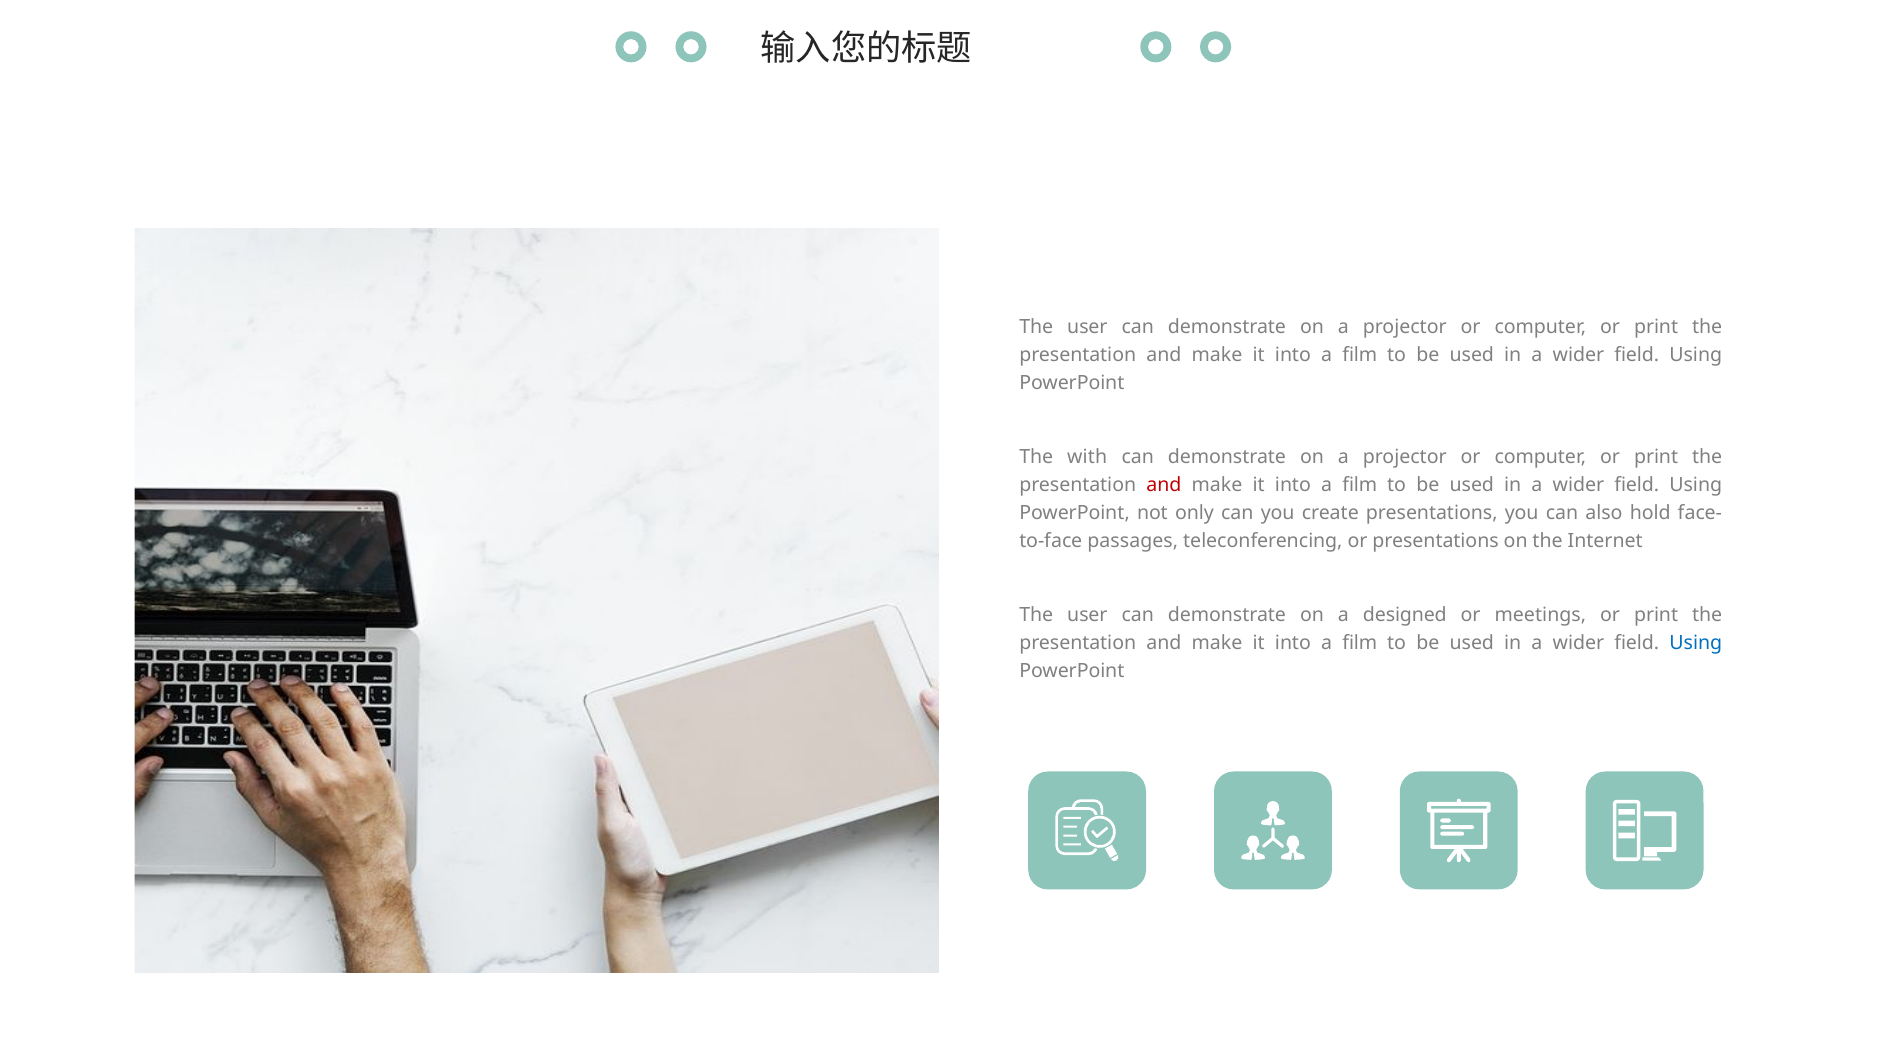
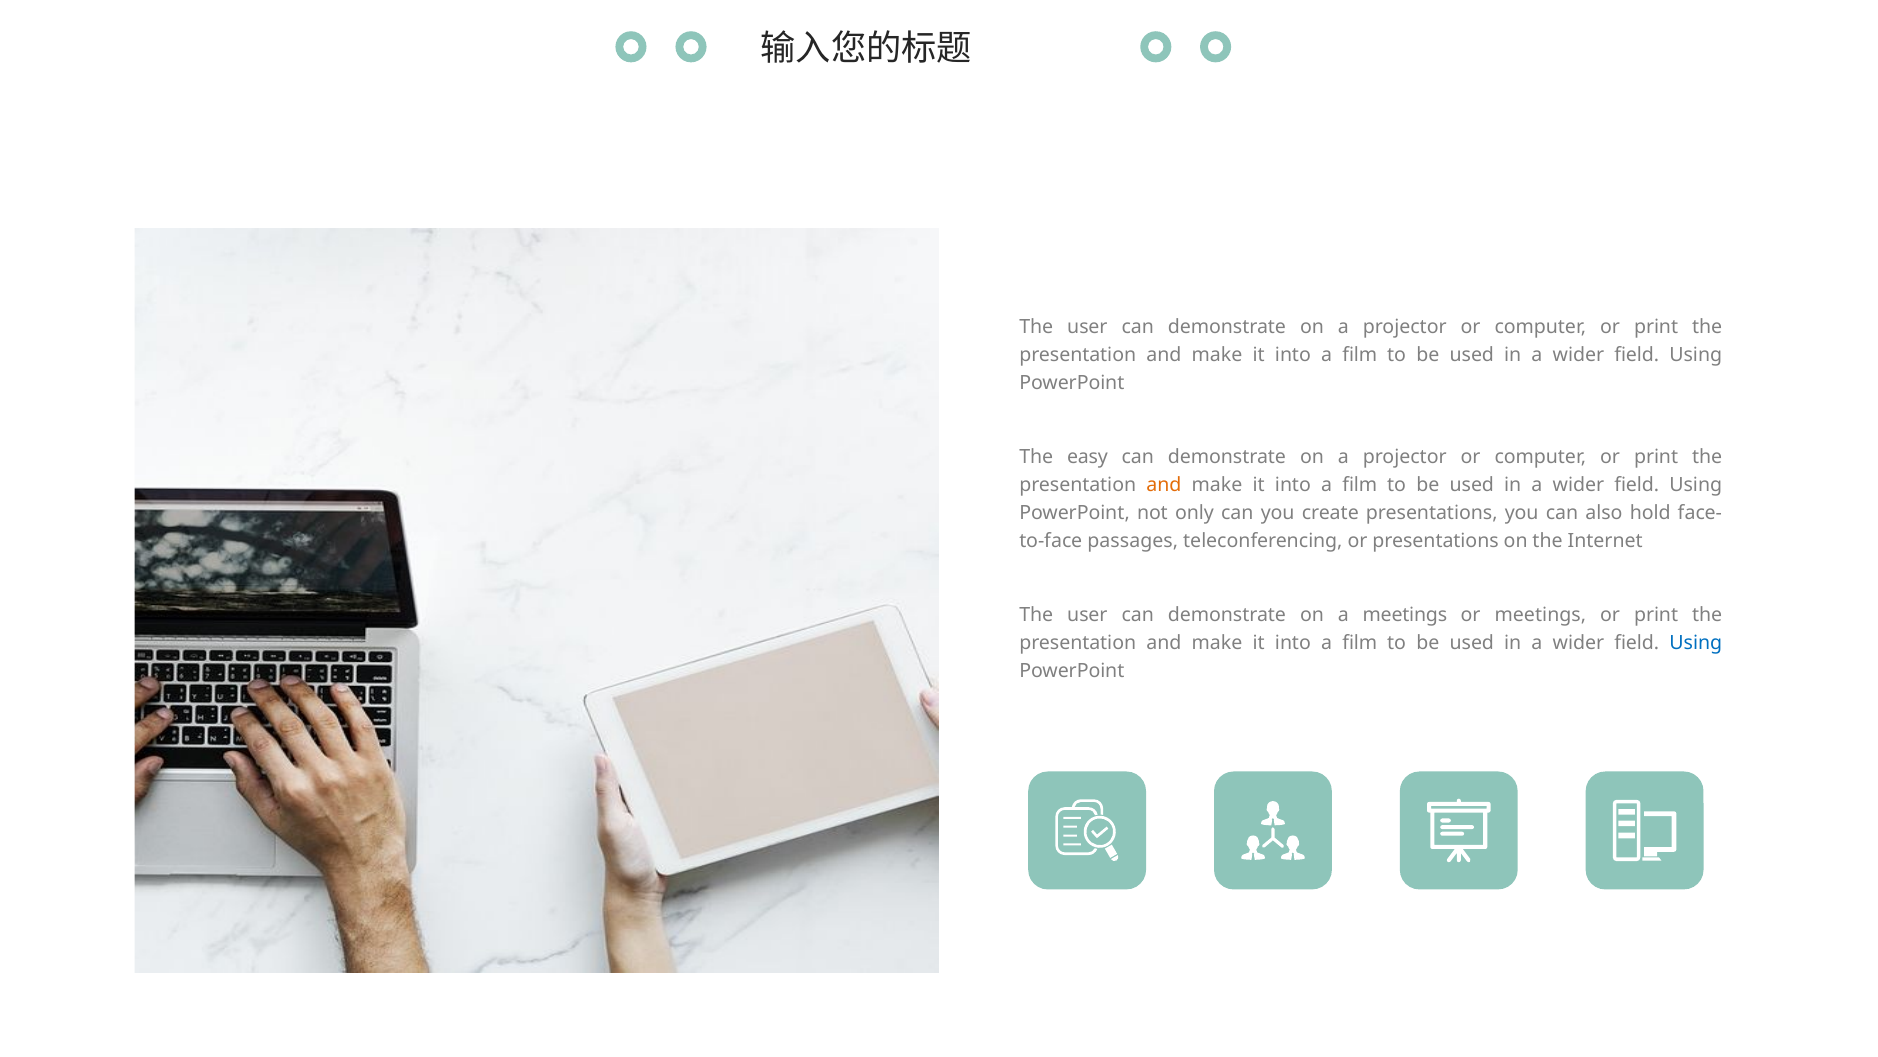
with: with -> easy (1087, 456)
and colour: red -> orange (1164, 485)
a designed: designed -> meetings (1405, 615)
